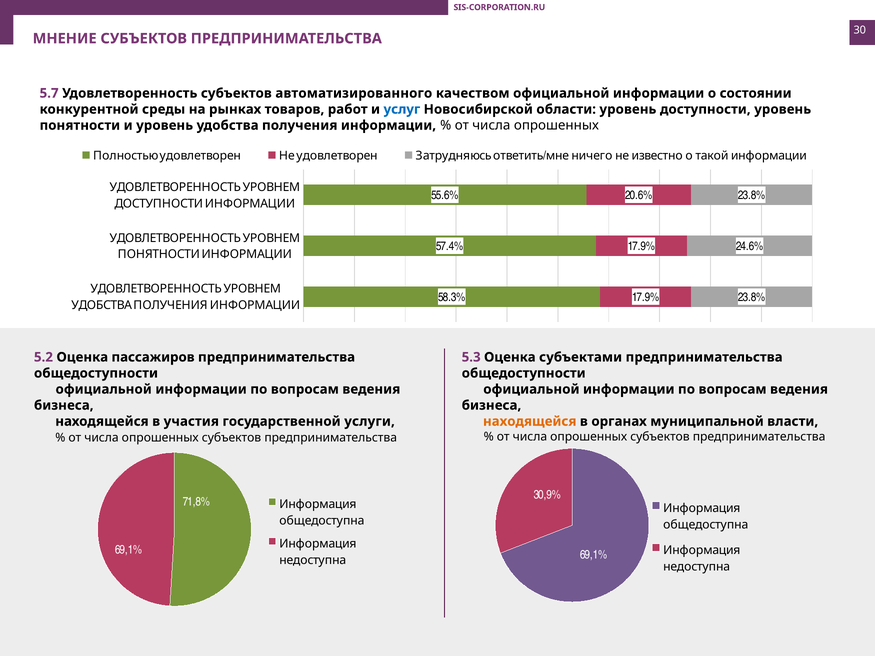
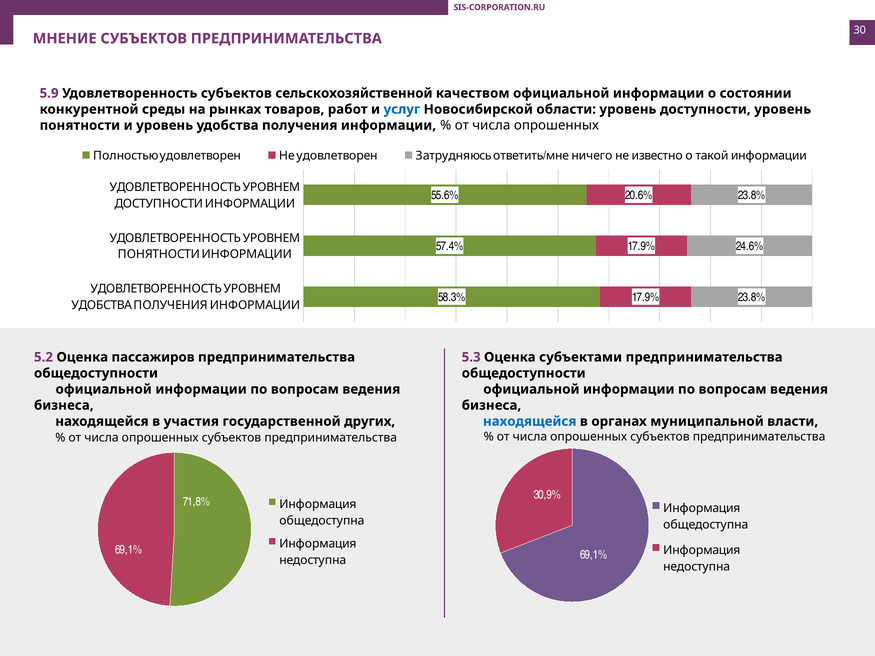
5.7: 5.7 -> 5.9 (49, 93)
автоматизированного: автоматизированного -> сельскохозяйственной (354, 93)
услуги: услуги -> других (370, 422)
находящейся colour: orange -> blue (530, 422)
